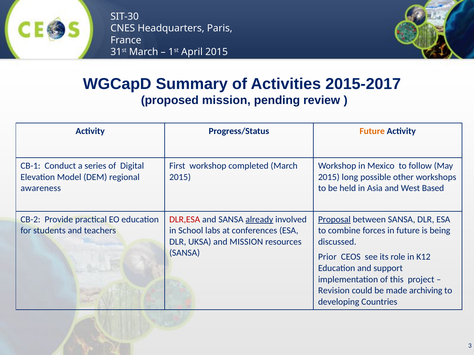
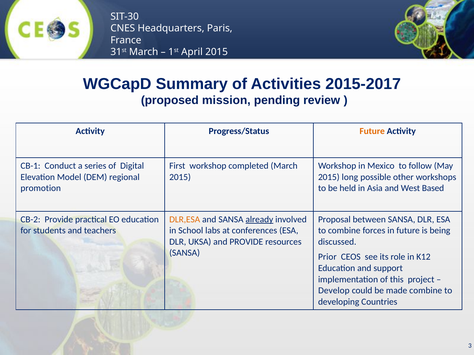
awareness: awareness -> promotion (41, 189)
DLR,ESA colour: red -> orange (185, 220)
Proposal underline: present -> none (334, 220)
and MISSION: MISSION -> PROVIDE (246, 242)
Revision: Revision -> Develop (334, 291)
made archiving: archiving -> combine (426, 291)
